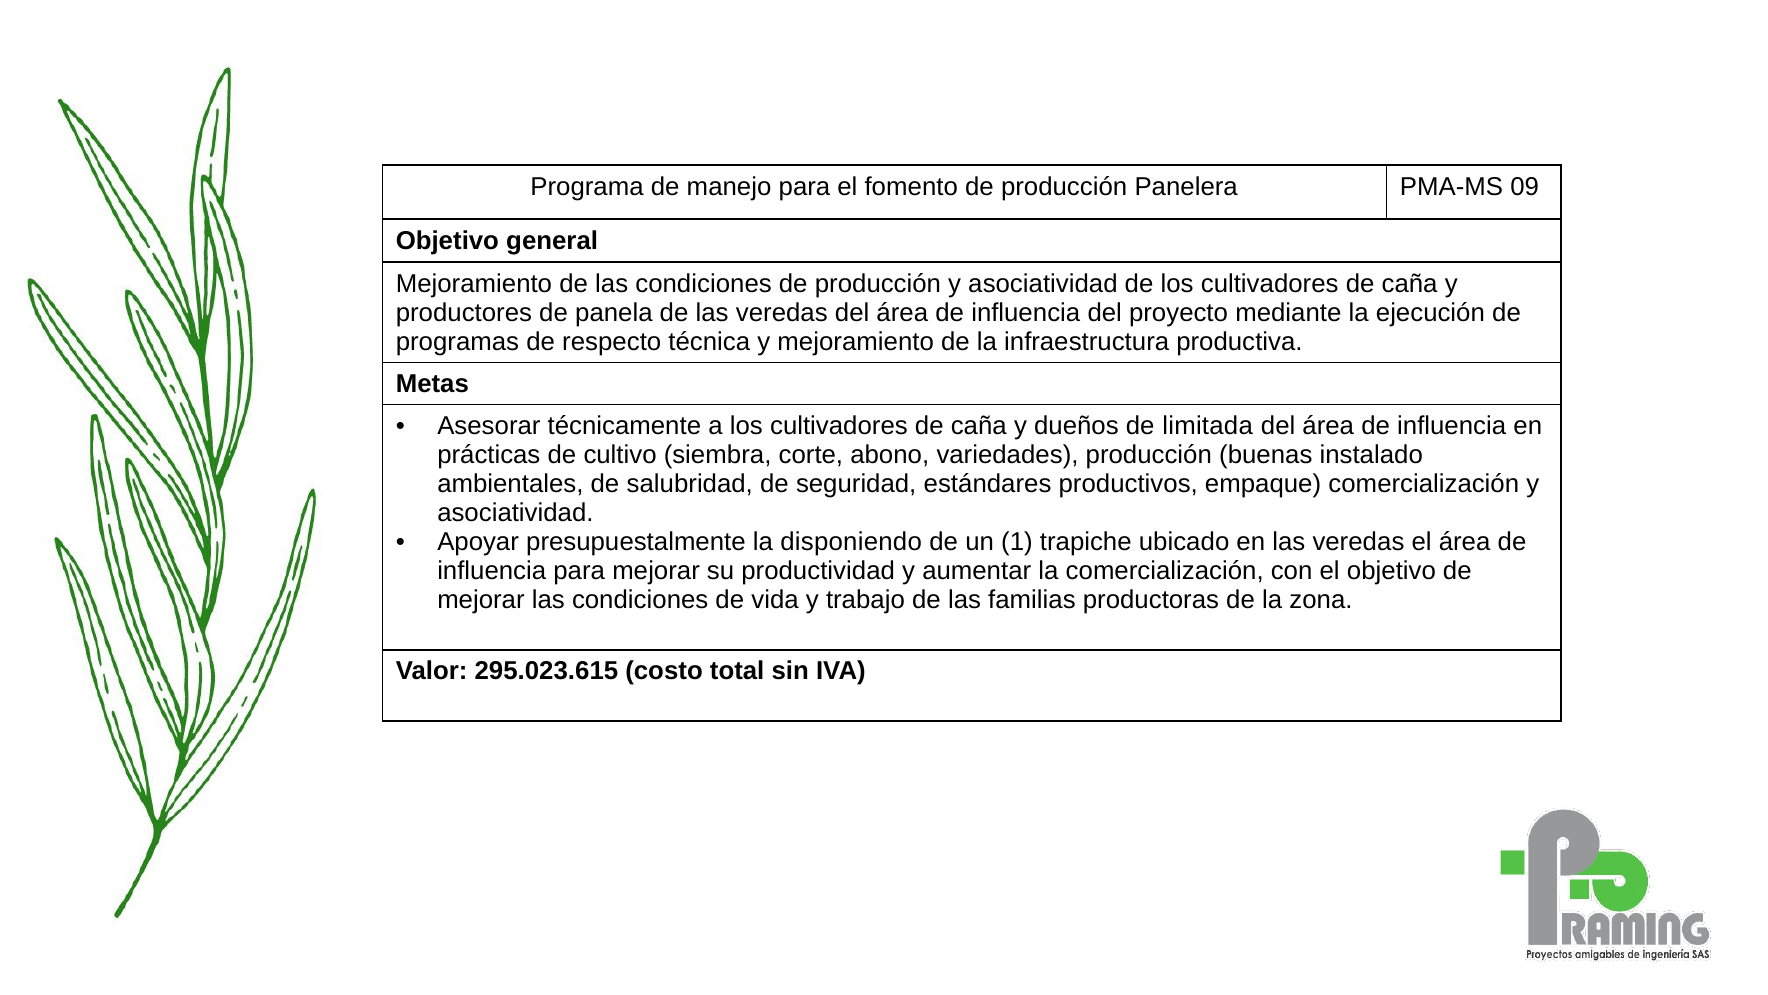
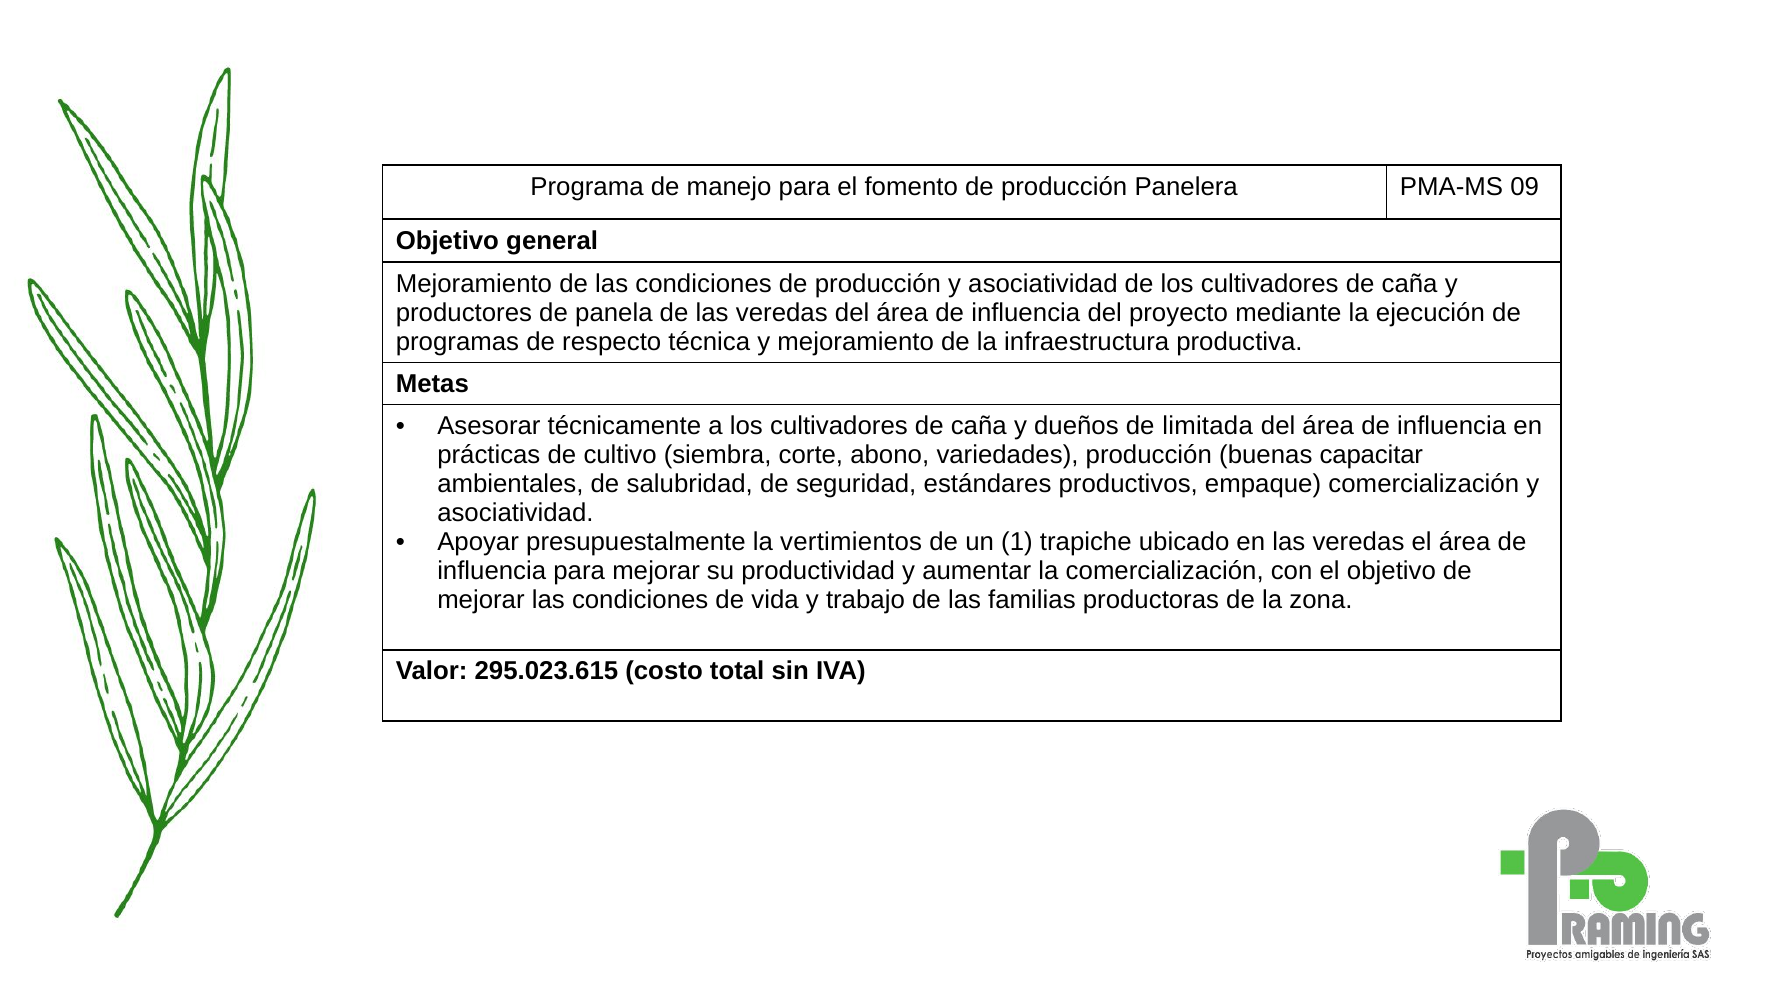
instalado: instalado -> capacitar (1371, 455)
disponiendo: disponiendo -> vertimientos (851, 542)
